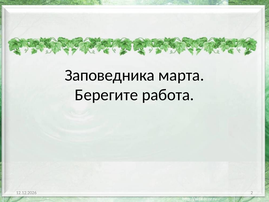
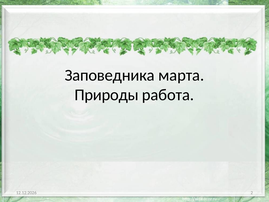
Берегите: Берегите -> Природы (107, 95)
